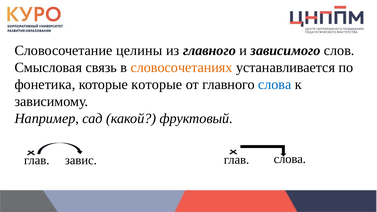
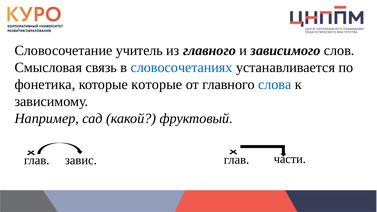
целины: целины -> учитель (139, 51)
словосочетаниях colour: orange -> blue (182, 67)
слова: слова -> части (290, 159)
